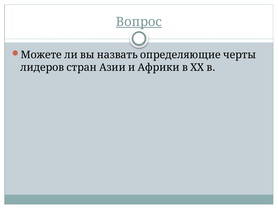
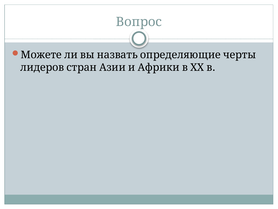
Вопрос underline: present -> none (139, 22)
